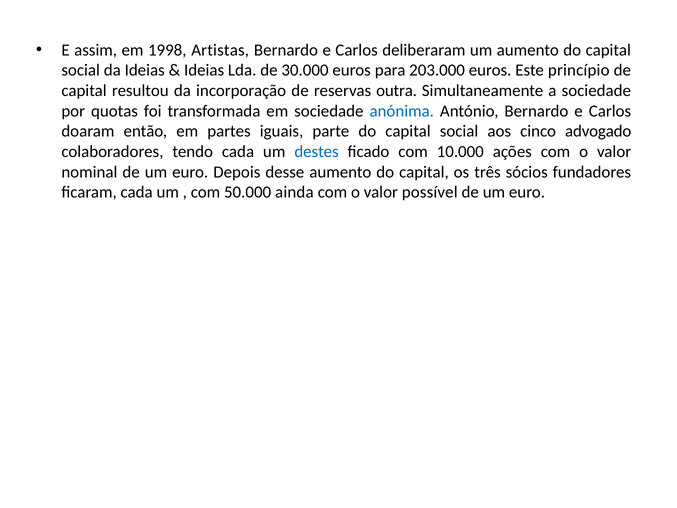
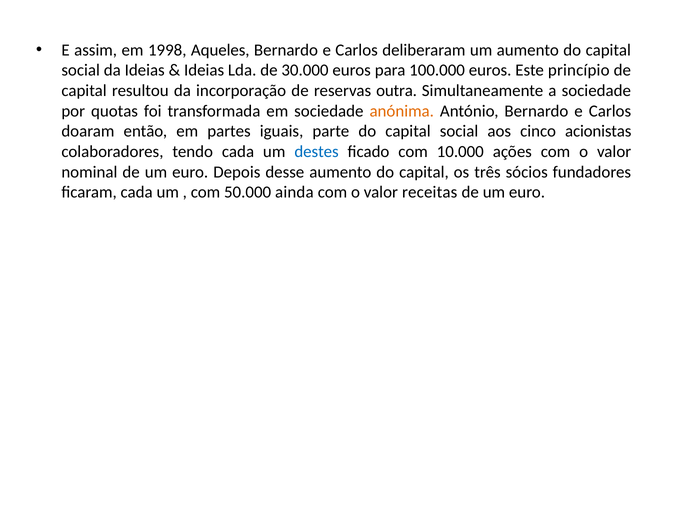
Artistas: Artistas -> Aqueles (220, 50)
203.000: 203.000 -> 100.000 (437, 70)
anónima colour: blue -> orange (402, 111)
advogado: advogado -> acionistas (598, 131)
possível: possível -> receitas (430, 192)
